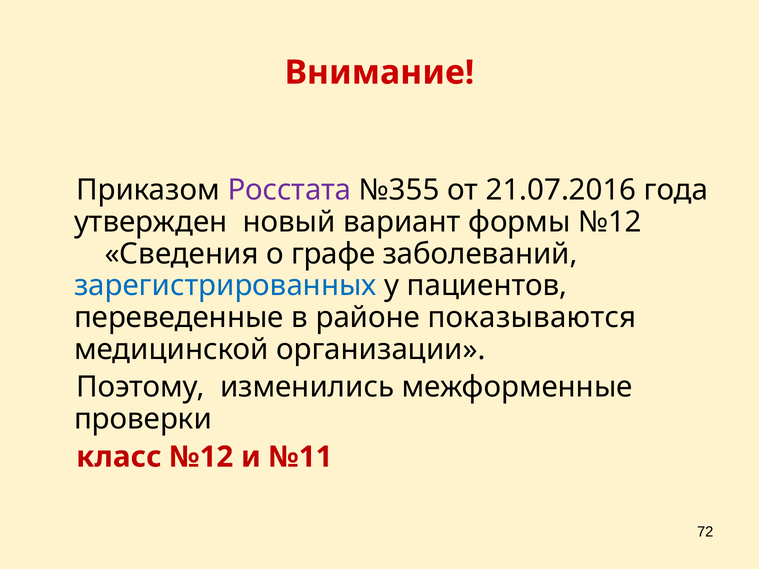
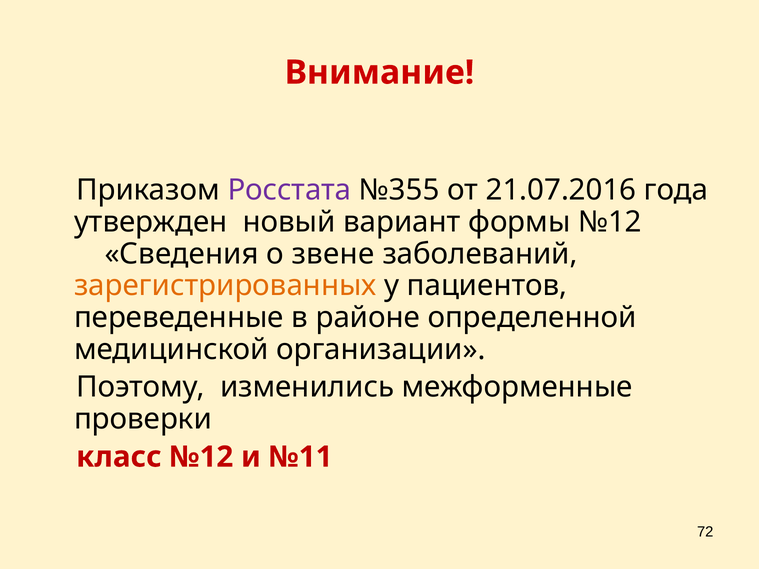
графе: графе -> звене (333, 254)
зарегистрированных colour: blue -> orange (225, 286)
показываются: показываются -> определенной (532, 318)
